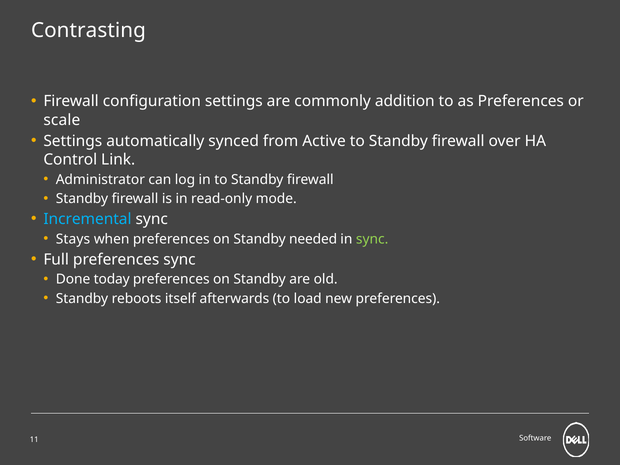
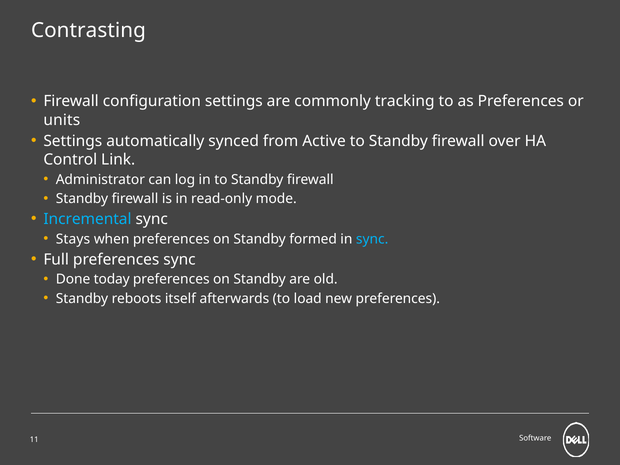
addition: addition -> tracking (405, 101)
scale: scale -> units (62, 120)
needed: needed -> formed (313, 239)
sync colour: light green -> light blue (372, 239)
